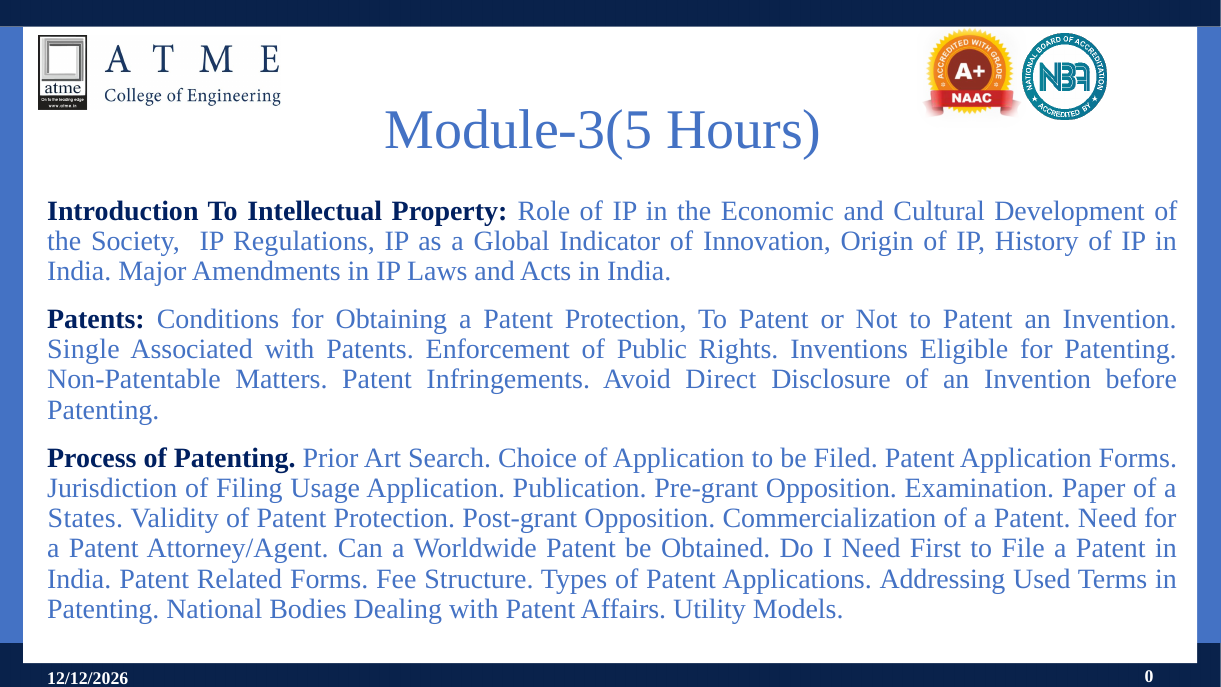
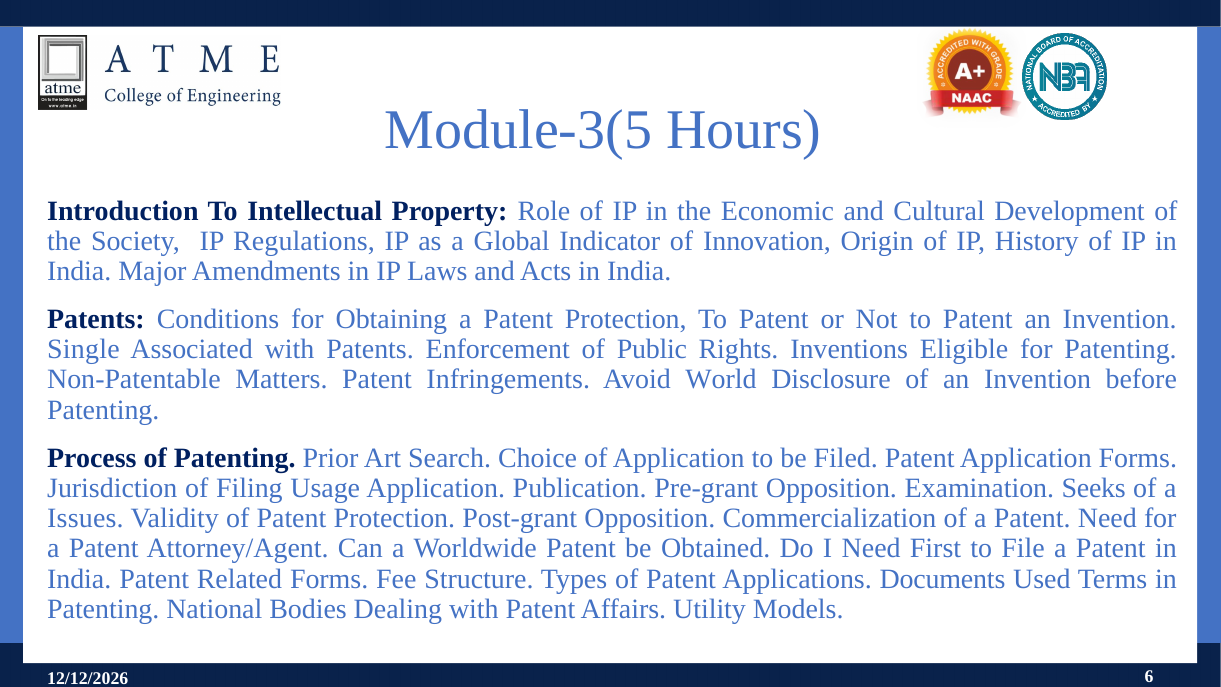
Direct: Direct -> World (721, 380)
Paper: Paper -> Seeks (1094, 488)
States: States -> Issues (85, 518)
Addressing: Addressing -> Documents (943, 579)
0: 0 -> 6 (1149, 677)
